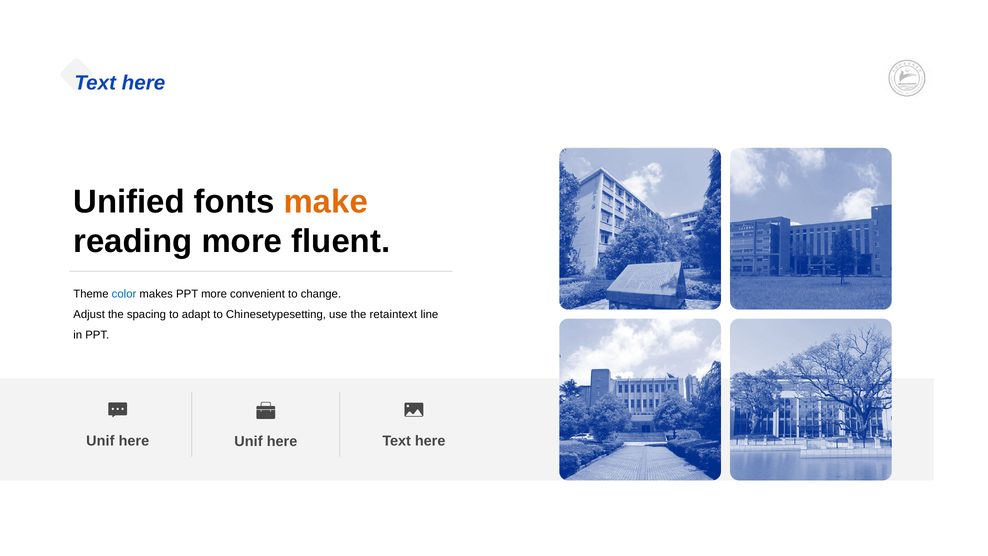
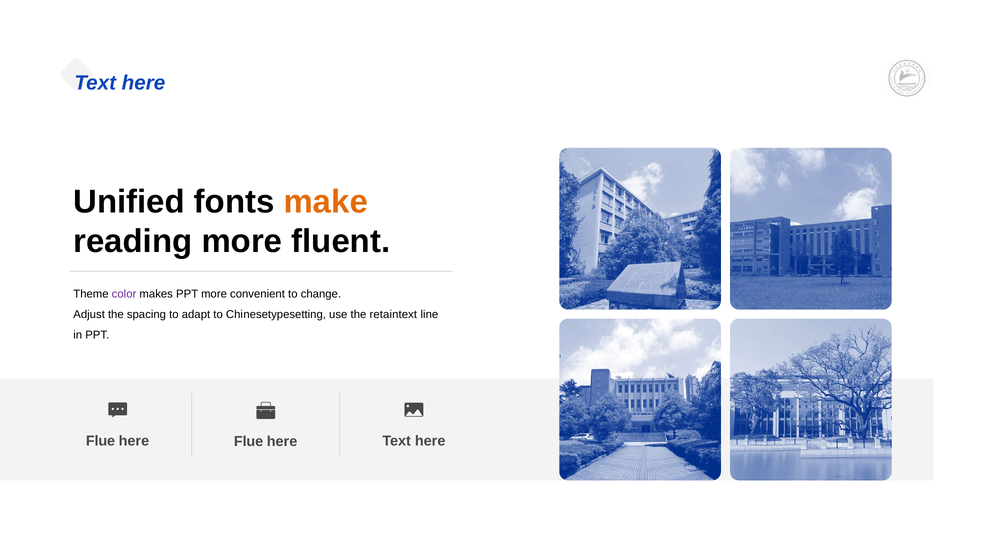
color colour: blue -> purple (124, 294)
Unif: Unif -> Flue (100, 441)
here Unif: Unif -> Flue (249, 442)
